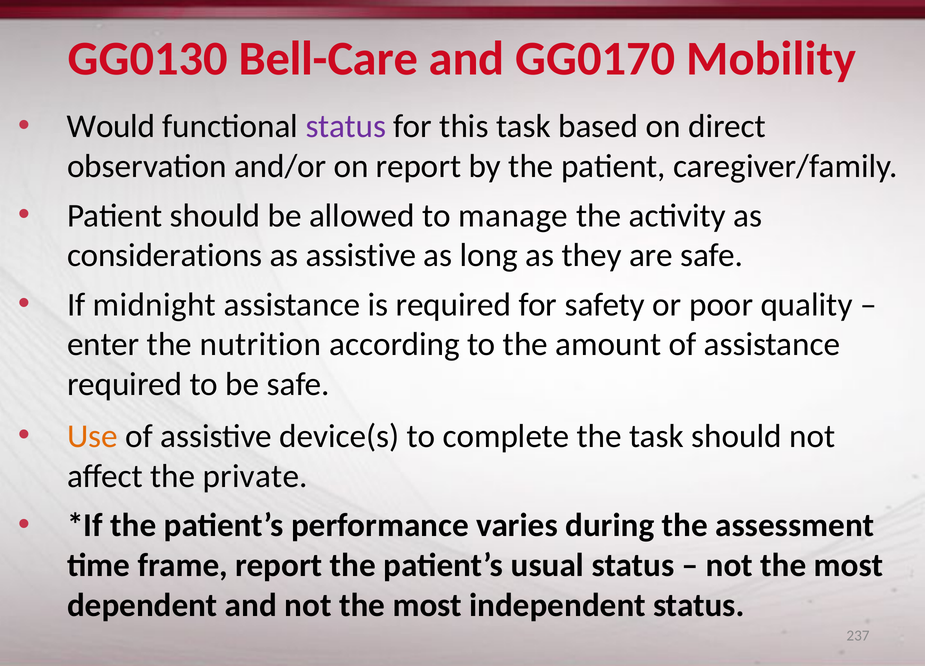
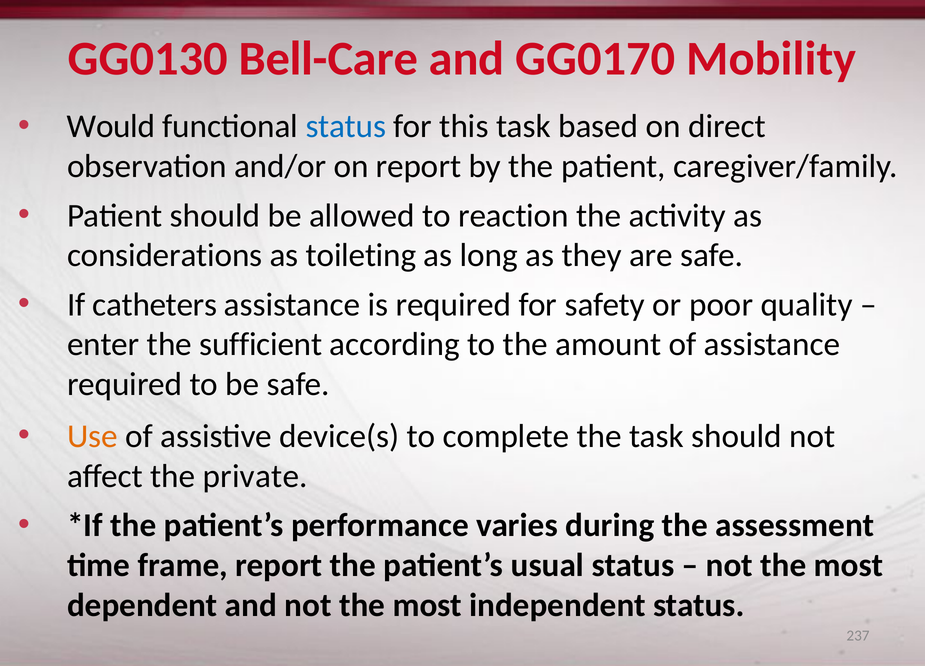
status colour: purple -> blue (346, 127)
manage: manage -> reaction (513, 216)
as assistive: assistive -> toileting (361, 256)
midnight: midnight -> catheters (155, 305)
nutrition: nutrition -> sufficient (261, 345)
